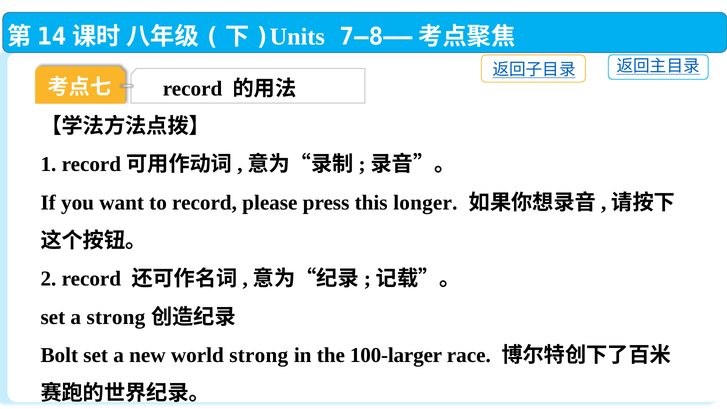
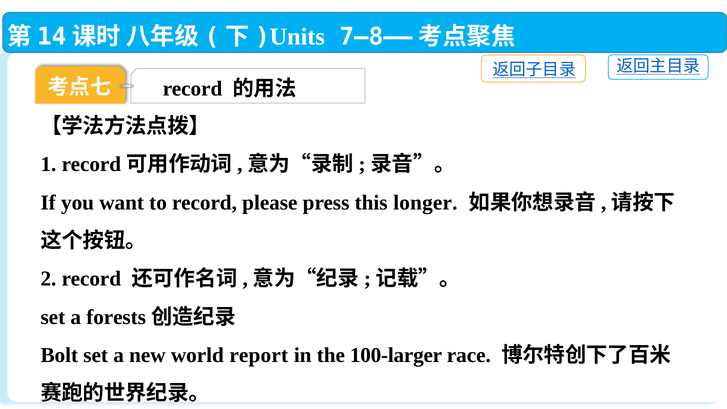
a strong: strong -> forests (116, 317)
world strong: strong -> report (259, 355)
